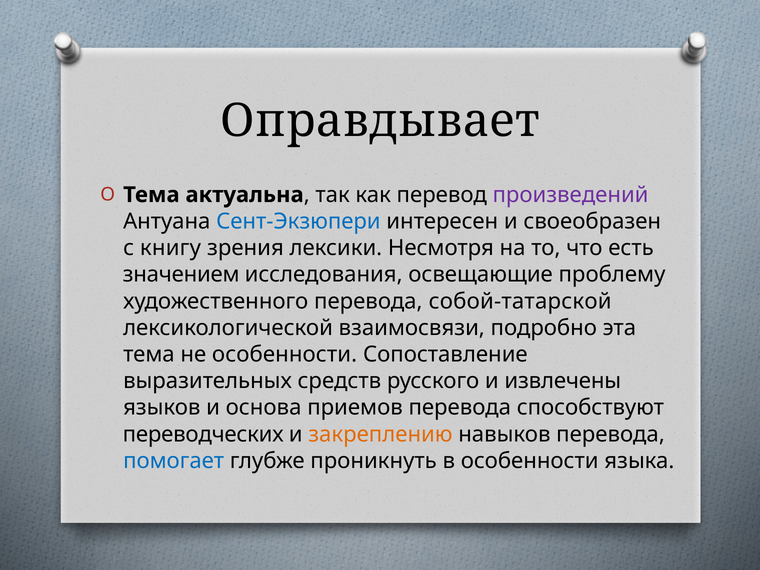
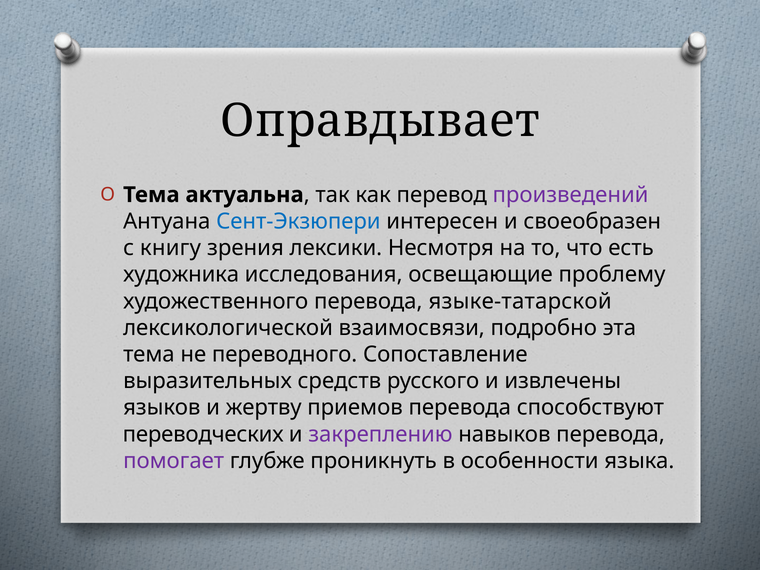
значением: значением -> художника (181, 275)
собой-татарской: собой-татарской -> языке-татарской (520, 301)
не особенности: особенности -> переводного (285, 354)
основа: основа -> жертву (264, 408)
закреплению colour: orange -> purple (380, 434)
помогает colour: blue -> purple (174, 461)
